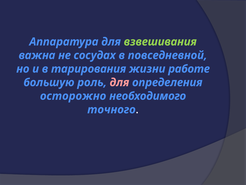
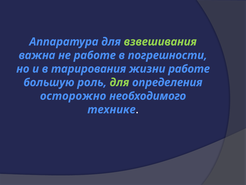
не сосудах: сосудах -> работе (95, 55)
повседневной: повседневной -> погрешности (168, 55)
для colour: pink -> light green (119, 82)
точного: точного -> технике (111, 109)
